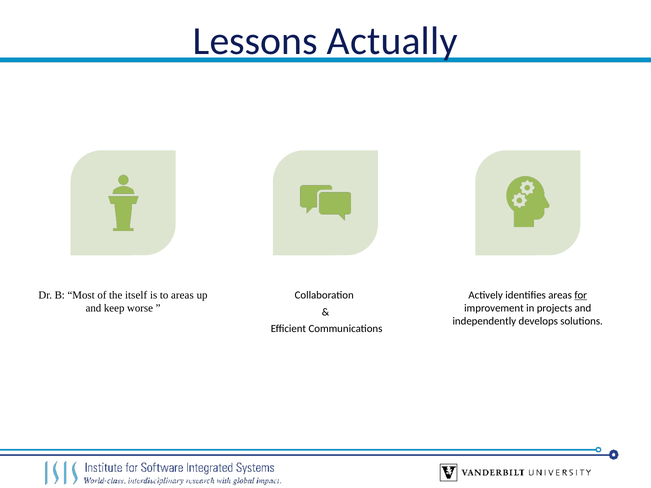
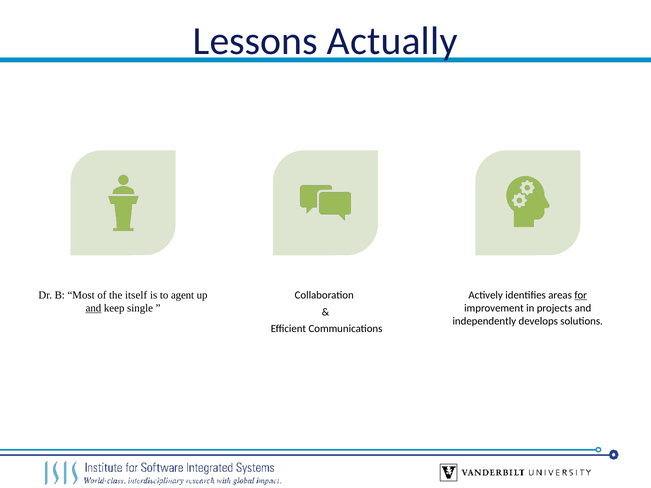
to areas: areas -> agent (183, 295)
and underline: none -> present (93, 308)
worse: worse -> single (140, 308)
